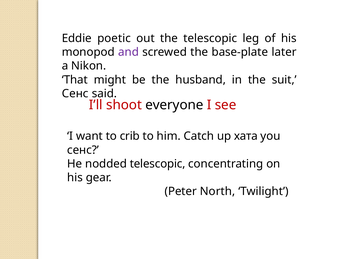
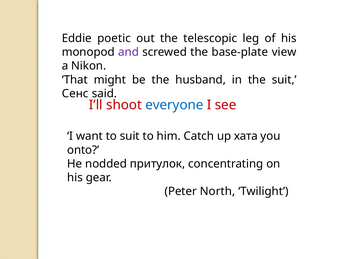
later: later -> view (284, 52)
everyone colour: black -> blue (174, 105)
to crib: crib -> suit (130, 136)
сенс: сенс -> onto (83, 150)
nodded telescopic: telescopic -> притулок (158, 164)
